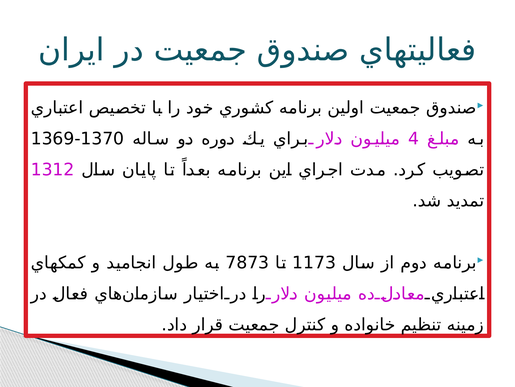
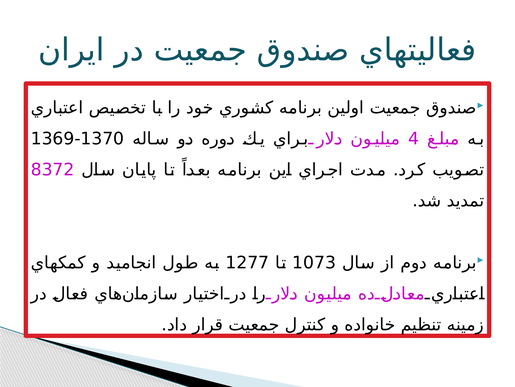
1312: 1312 -> 8372 (53, 170)
7873: 7873 -> 1277 (247, 262)
1173: 1173 -> 1073 (314, 262)
